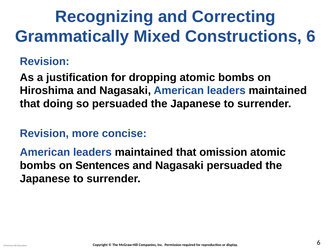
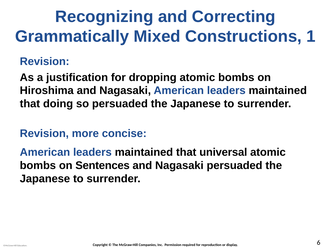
Constructions 6: 6 -> 1 (311, 36)
omission: omission -> universal (223, 152)
